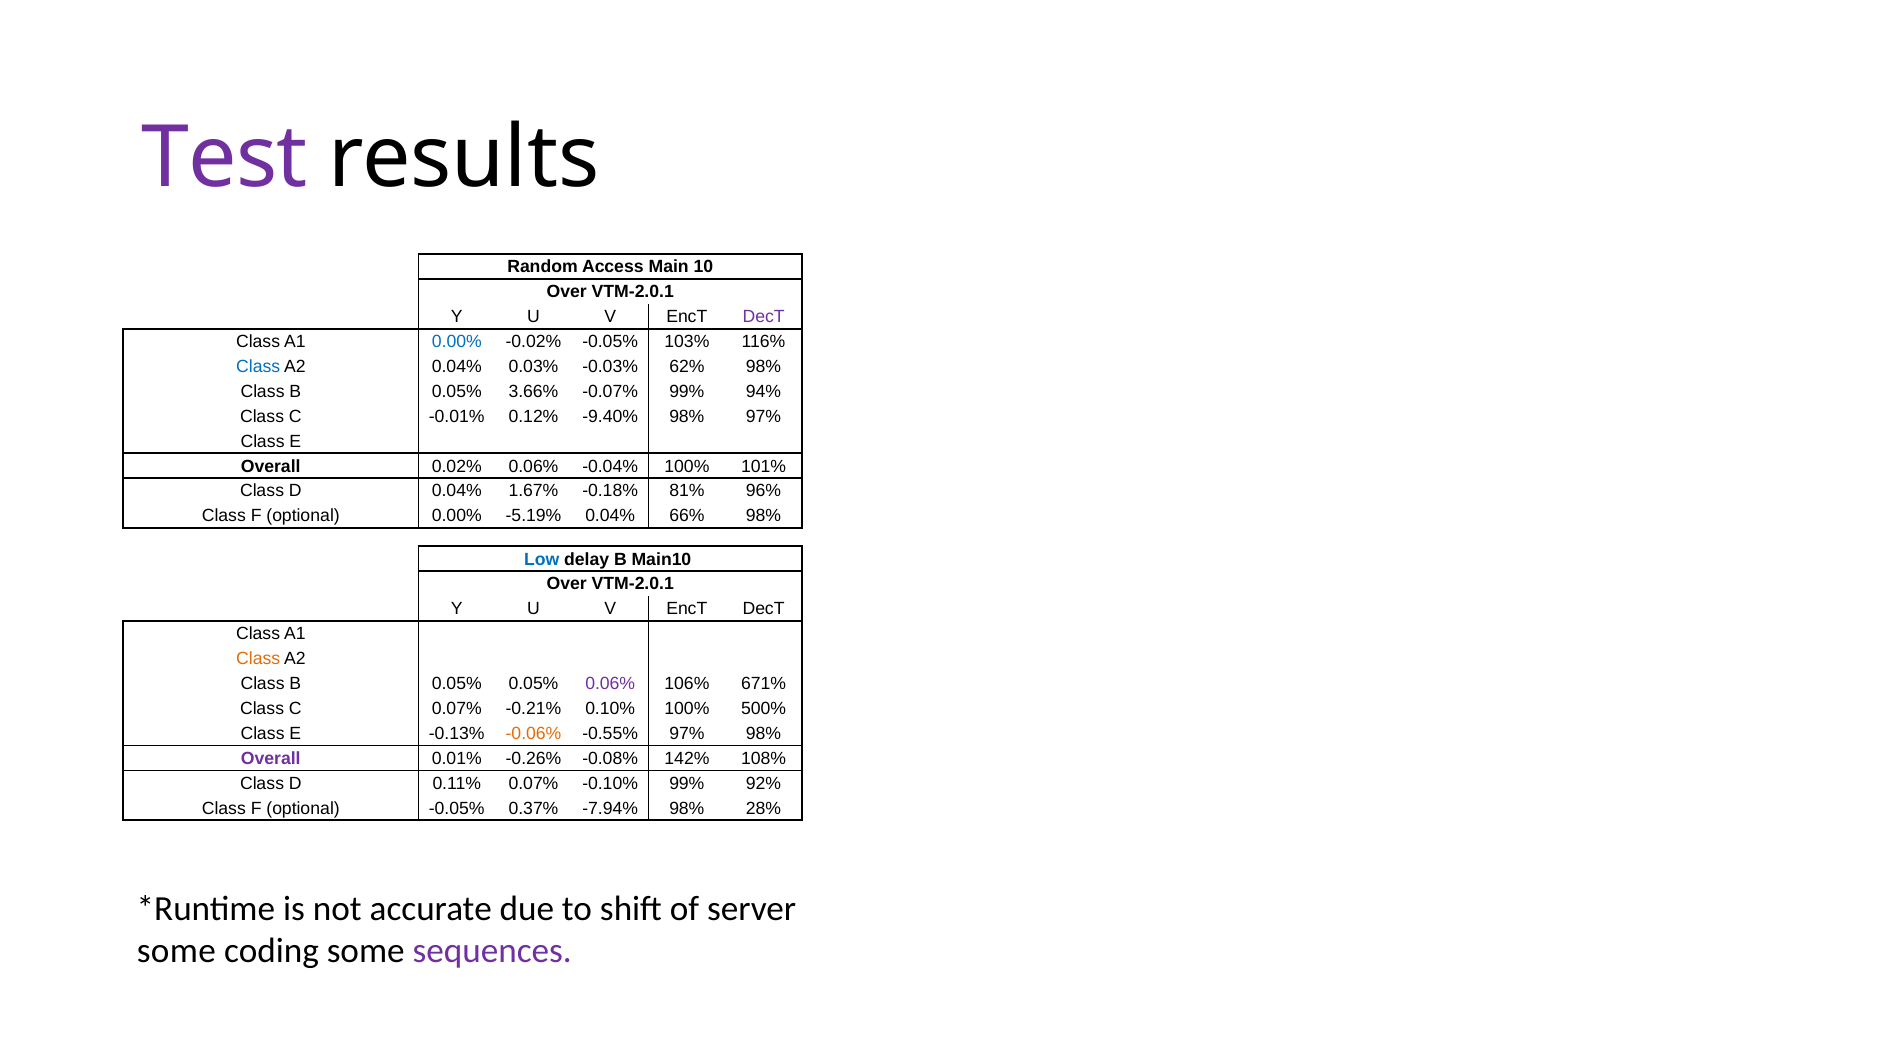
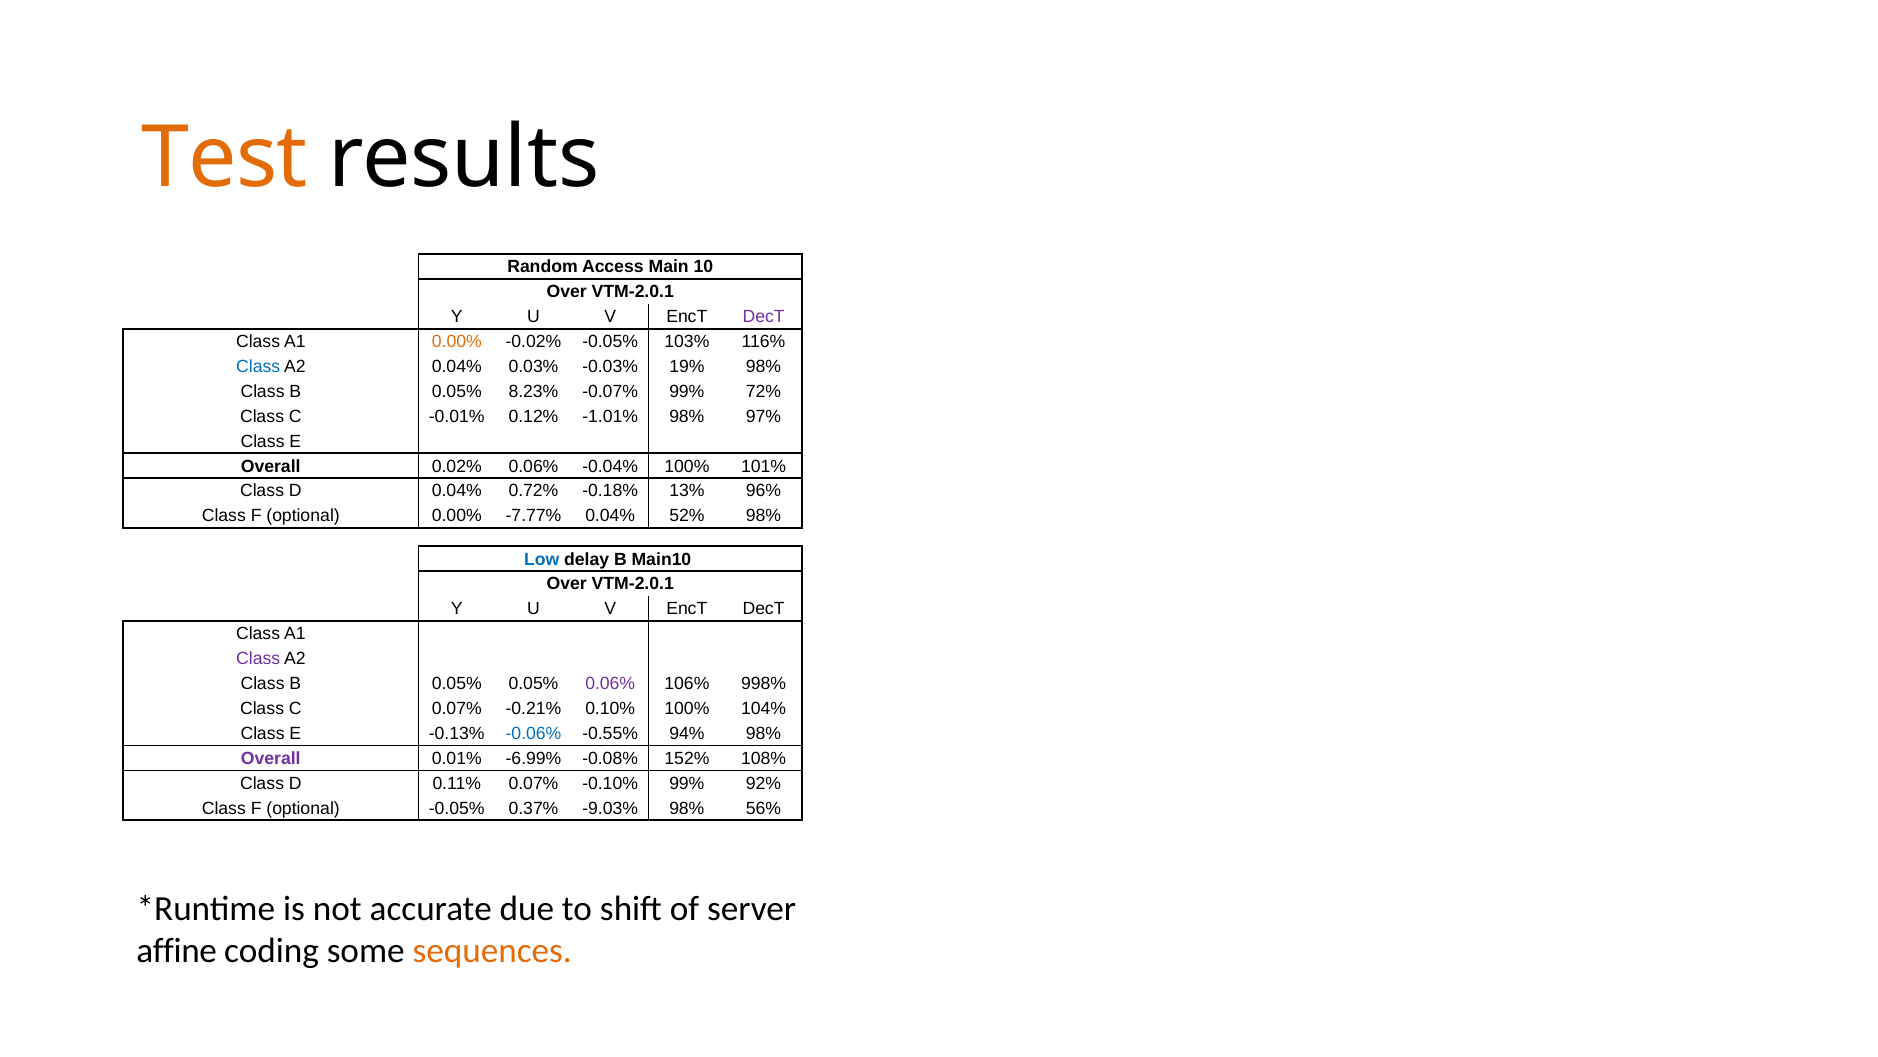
Test colour: purple -> orange (225, 158)
0.00% colour: blue -> orange (457, 341)
62%: 62% -> 19% (687, 366)
3.66%: 3.66% -> 8.23% (534, 391)
94%: 94% -> 72% (764, 391)
-9.40%: -9.40% -> -1.01% (610, 416)
1.67%: 1.67% -> 0.72% (534, 491)
81%: 81% -> 13% (687, 491)
-5.19%: -5.19% -> -7.77% (533, 516)
66%: 66% -> 52% (687, 516)
Class colour: orange -> purple (258, 658)
671%: 671% -> 998% (764, 683)
500%: 500% -> 104% (764, 708)
-0.06% colour: orange -> blue (533, 733)
-0.55% 97%: 97% -> 94% (687, 733)
-0.26%: -0.26% -> -6.99% (533, 758)
142%: 142% -> 152% (687, 758)
-7.94%: -7.94% -> -9.03% (610, 808)
28%: 28% -> 56% (764, 808)
some: some -> affine (177, 950)
sequences colour: purple -> orange (492, 950)
